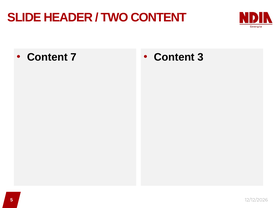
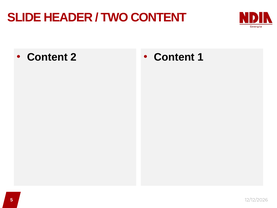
7: 7 -> 2 (74, 57)
3: 3 -> 1 (201, 57)
